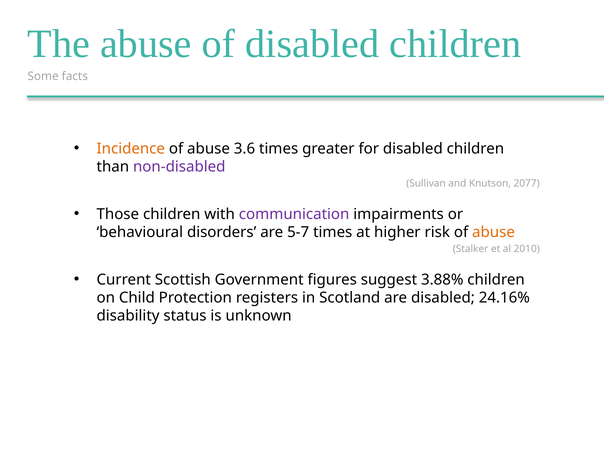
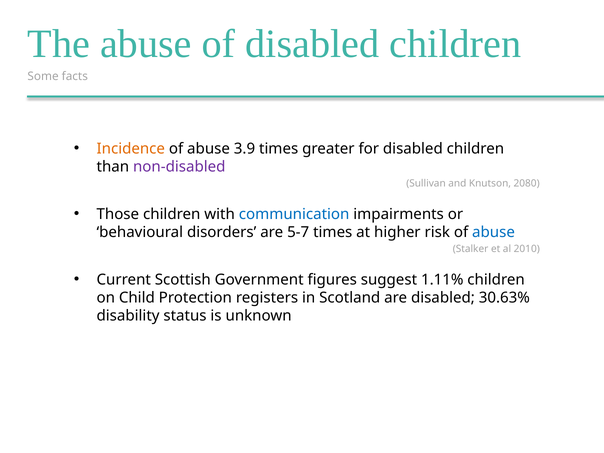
3.6: 3.6 -> 3.9 (245, 149)
2077: 2077 -> 2080 (527, 184)
communication colour: purple -> blue (294, 214)
abuse colour: orange -> blue (493, 232)
3.88%: 3.88% -> 1.11% (442, 280)
24.16%: 24.16% -> 30.63% (504, 298)
